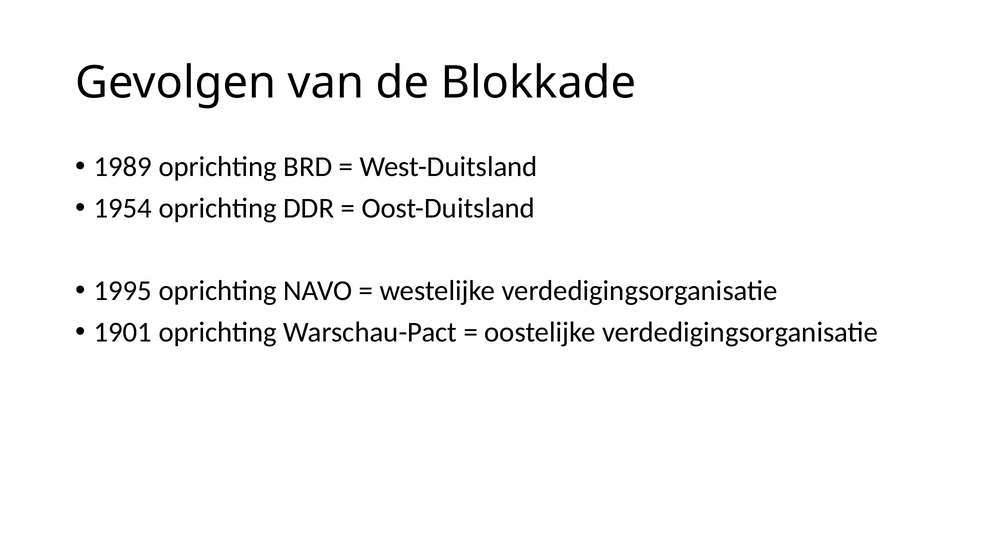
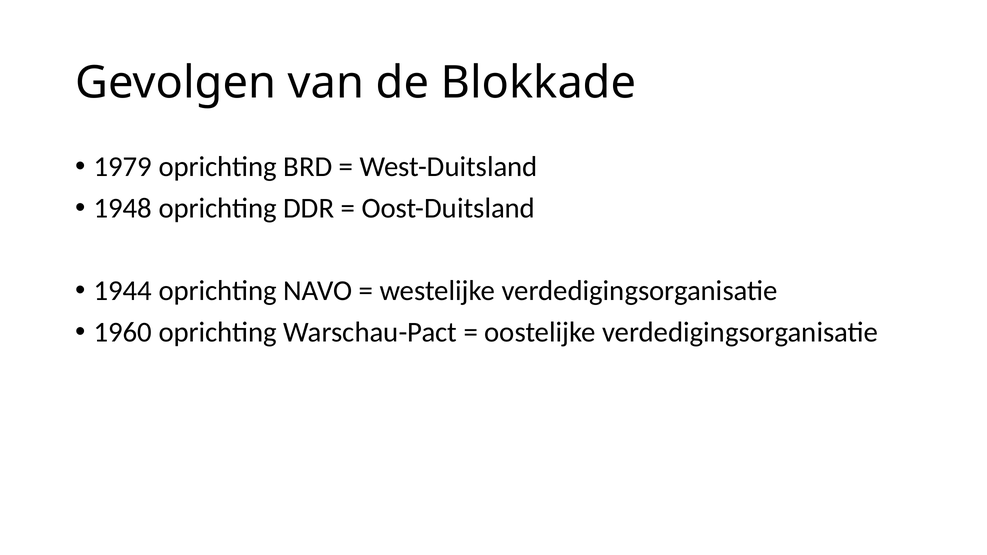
1989: 1989 -> 1979 (123, 167)
1954: 1954 -> 1948 (123, 208)
1995: 1995 -> 1944 (123, 291)
1901: 1901 -> 1960 (123, 332)
